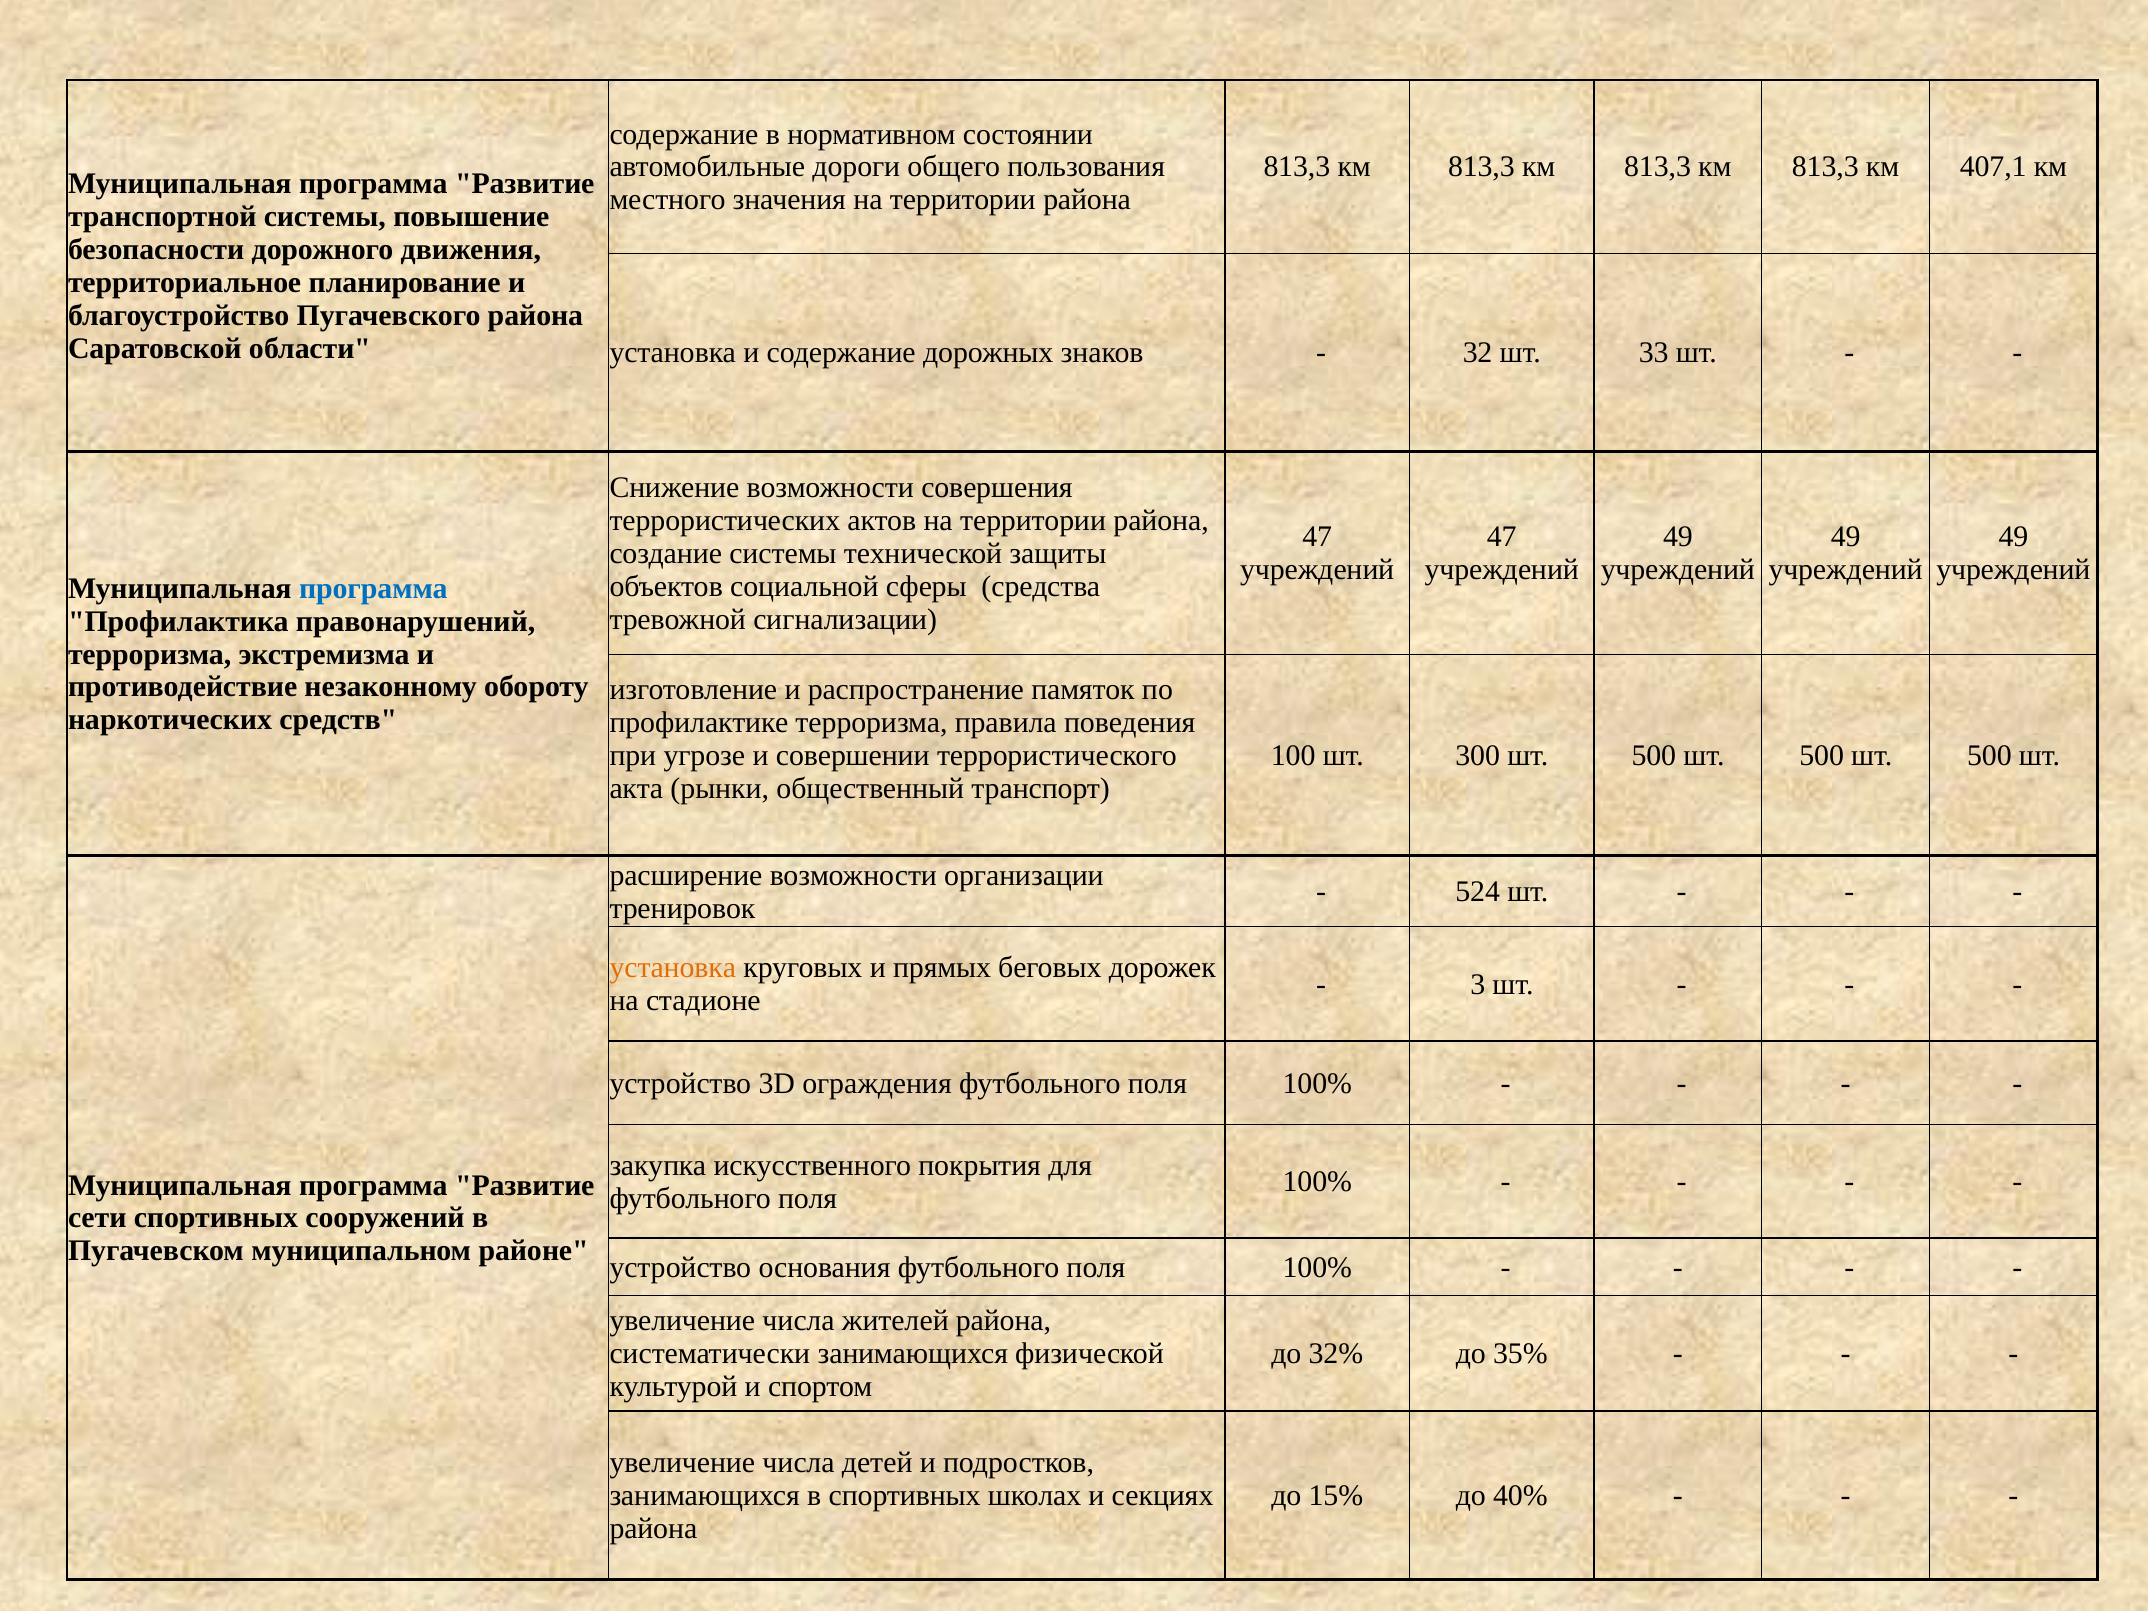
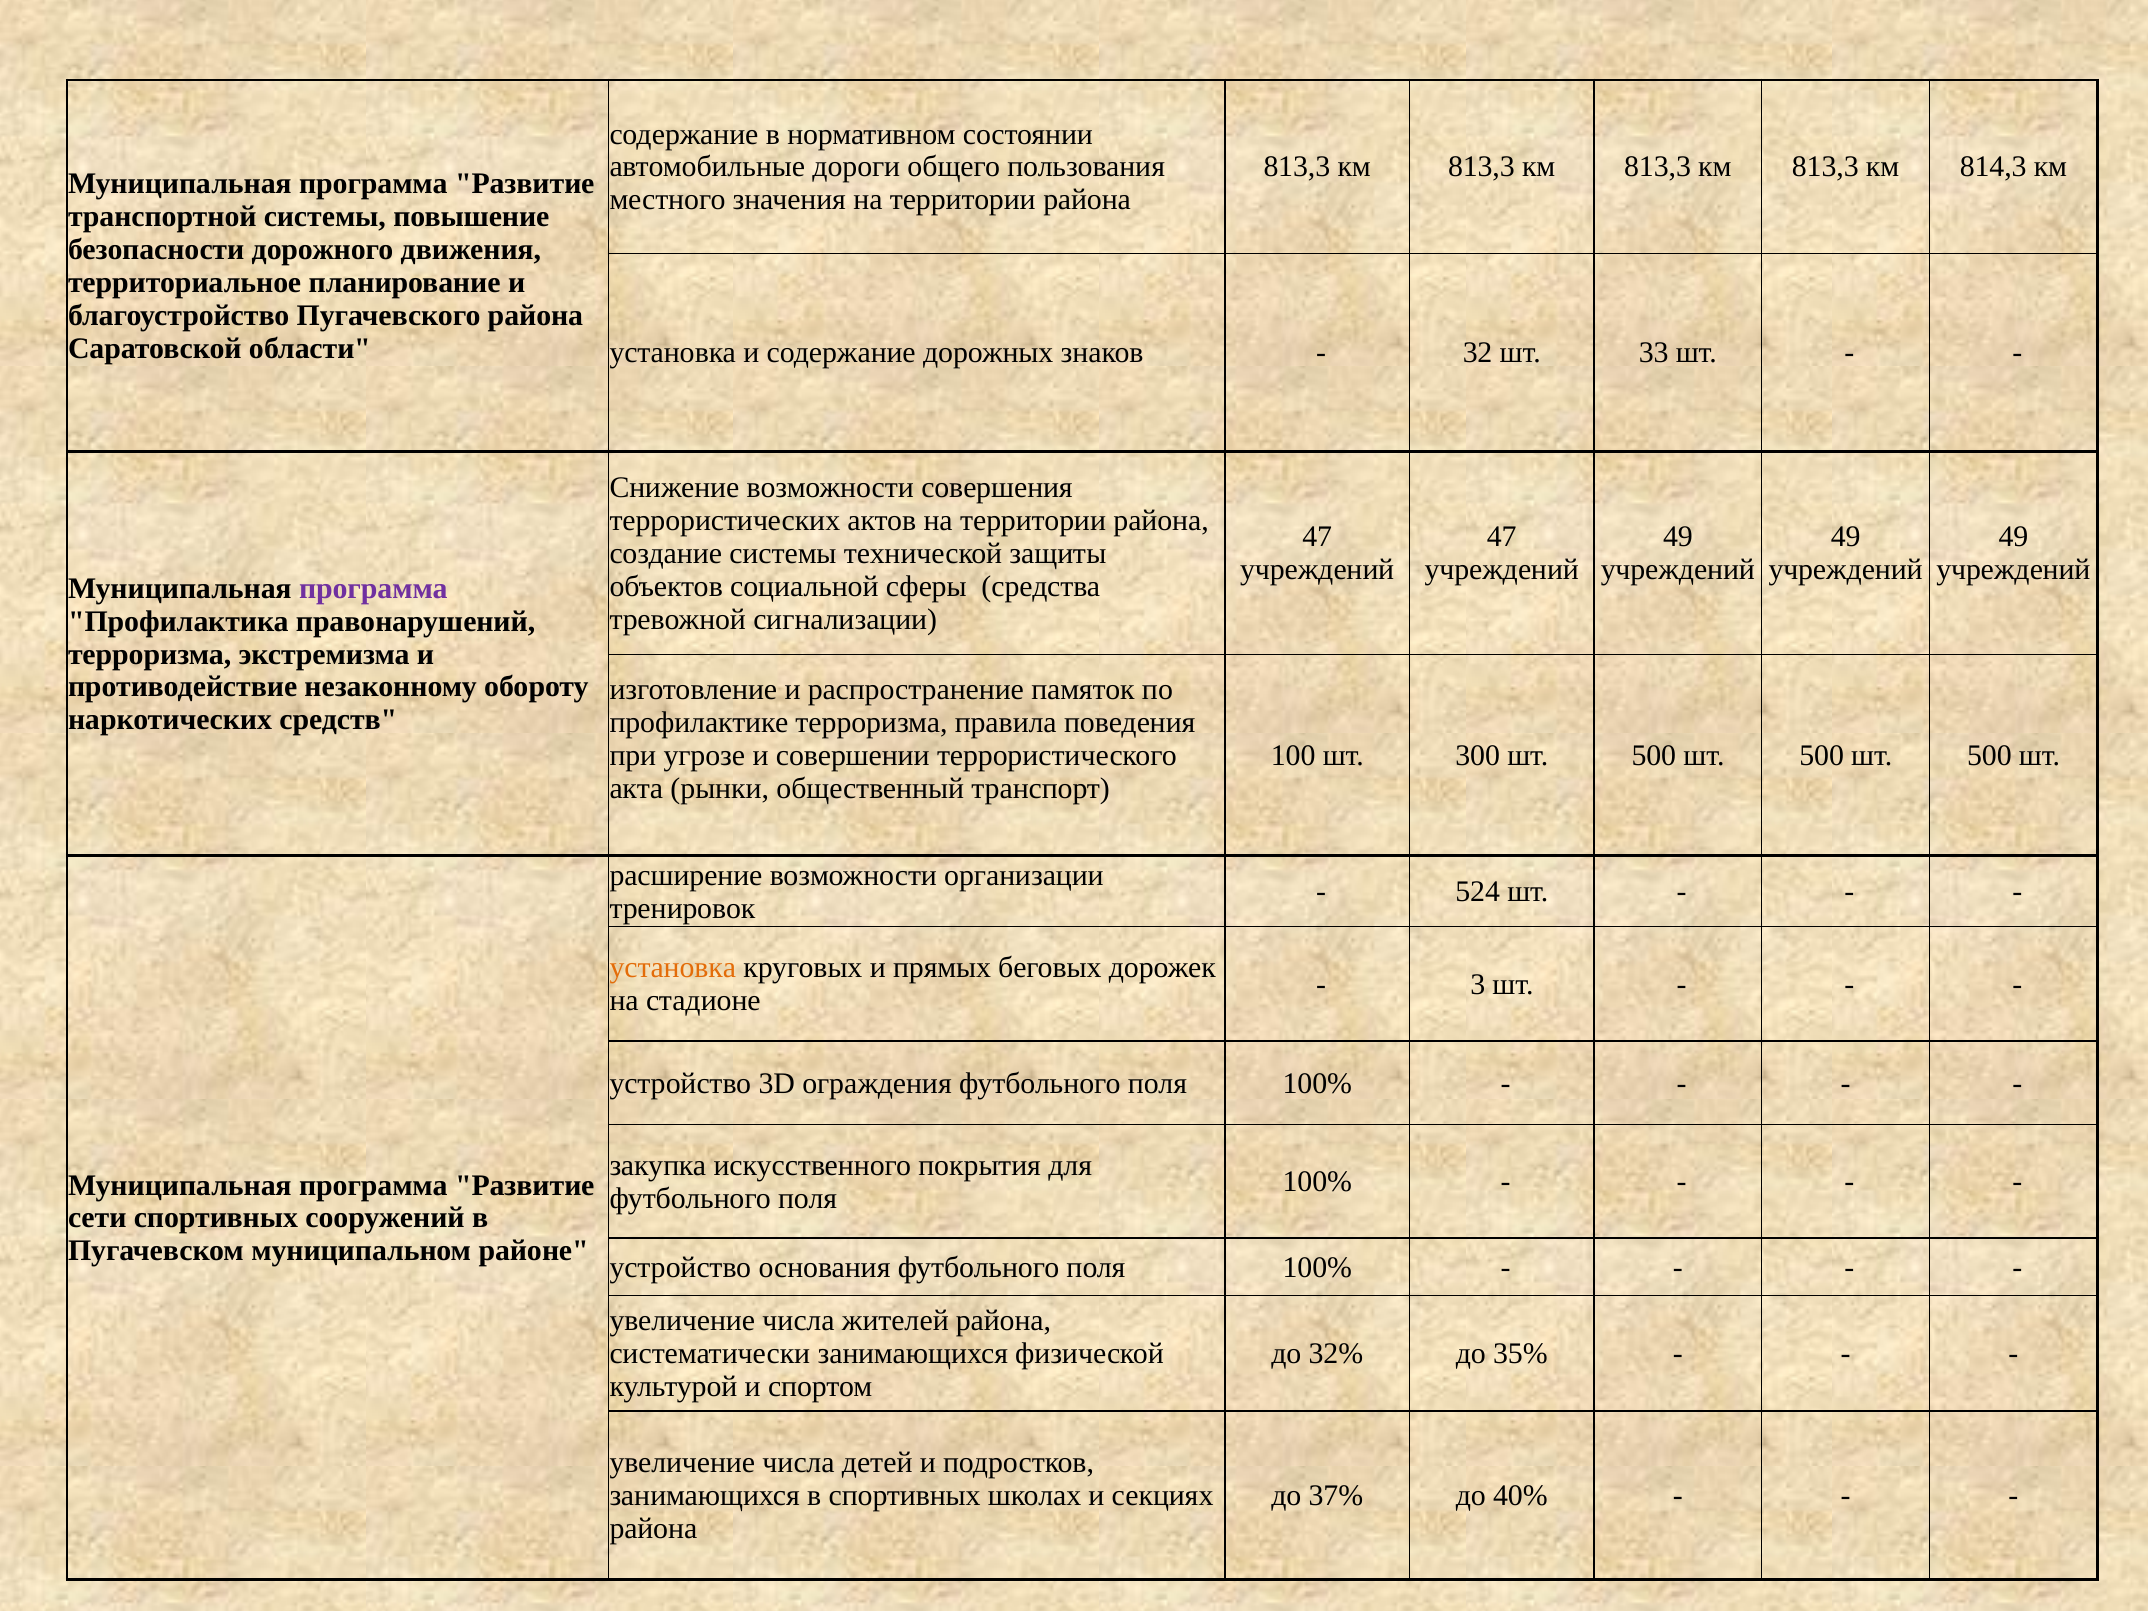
407,1: 407,1 -> 814,3 (1993, 167)
программа colour: blue -> purple (373, 588)
15%: 15% -> 37% (1336, 1496)
